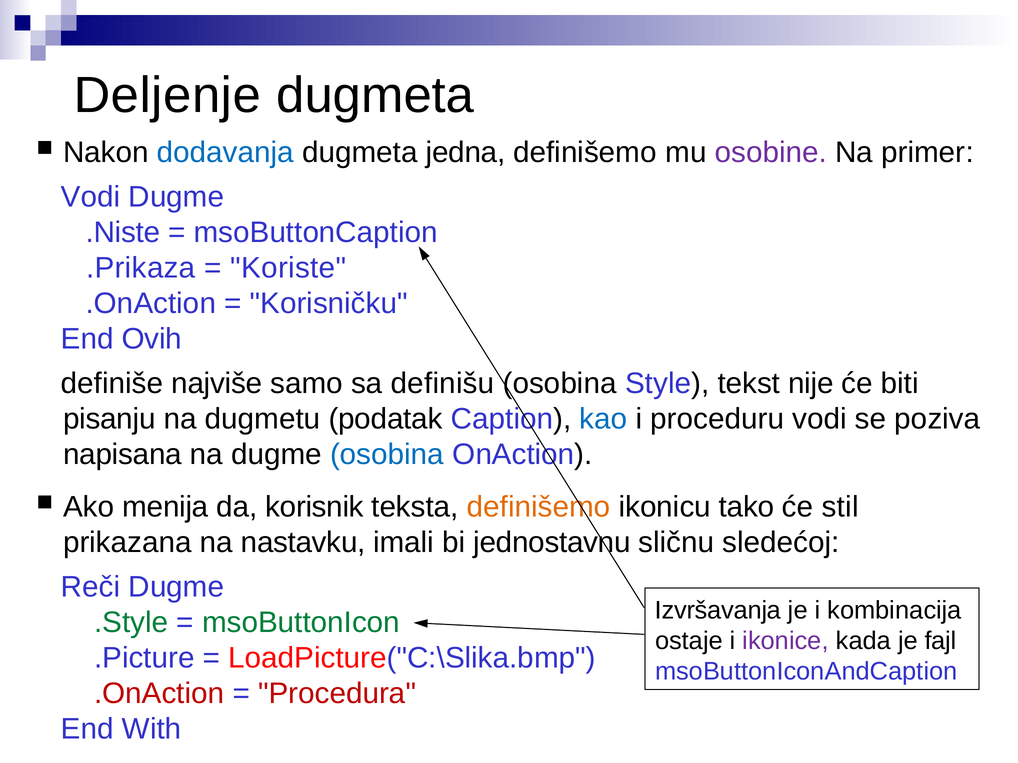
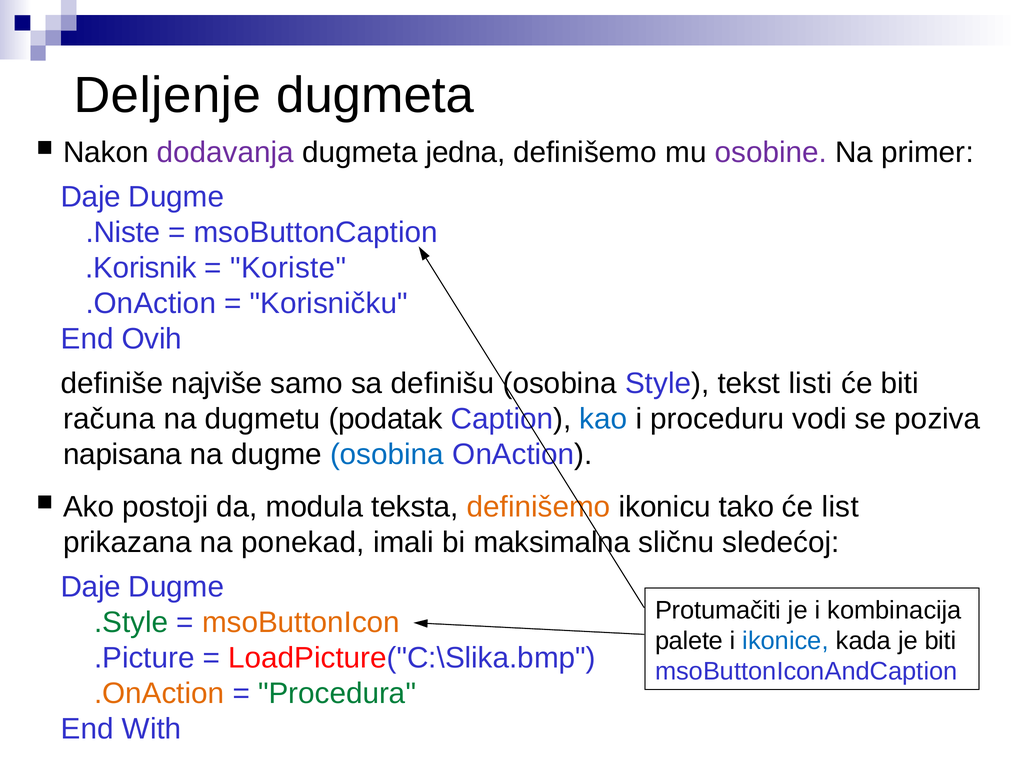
dodavanja colour: blue -> purple (225, 153)
Vodi: Vodi -> Daje (91, 197)
.Prikaza: .Prikaza -> .Korisnik (141, 268)
nije: nije -> listi (811, 384)
pisanju: pisanju -> računa (109, 419)
menija: menija -> postoji (165, 507)
korisnik: korisnik -> modula (314, 507)
stil: stil -> list (840, 507)
nastavku: nastavku -> ponekad (303, 543)
jednostavnu: jednostavnu -> maksimalna (552, 543)
Reči: Reči -> Daje (91, 587)
Izvršavanja: Izvršavanja -> Protumačiti (718, 611)
msoButtonIcon colour: green -> orange (301, 623)
ostaje: ostaje -> palete (689, 641)
ikonice colour: purple -> blue (786, 641)
je fajl: fajl -> biti (940, 641)
.OnAction colour: red -> orange (159, 694)
Procedura colour: red -> green (337, 694)
